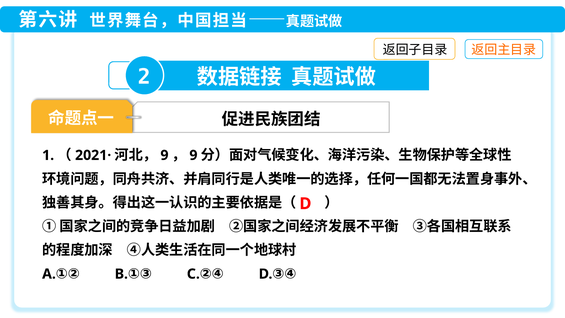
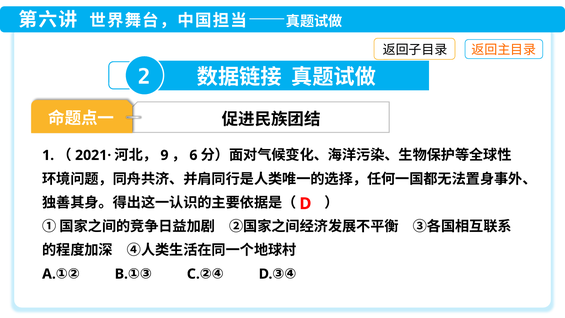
9: 9 -> 6 (193, 155)
